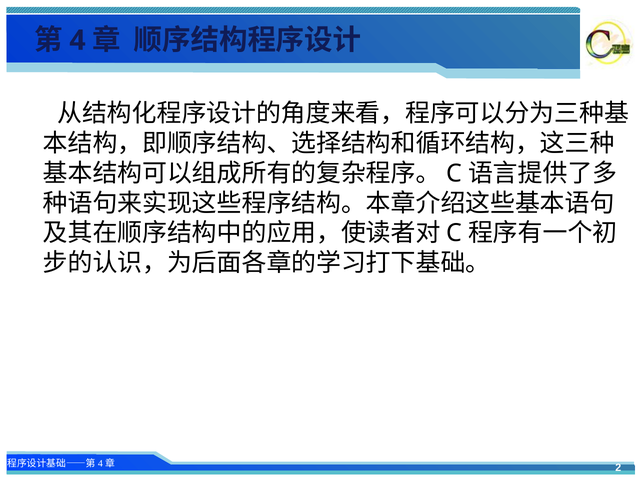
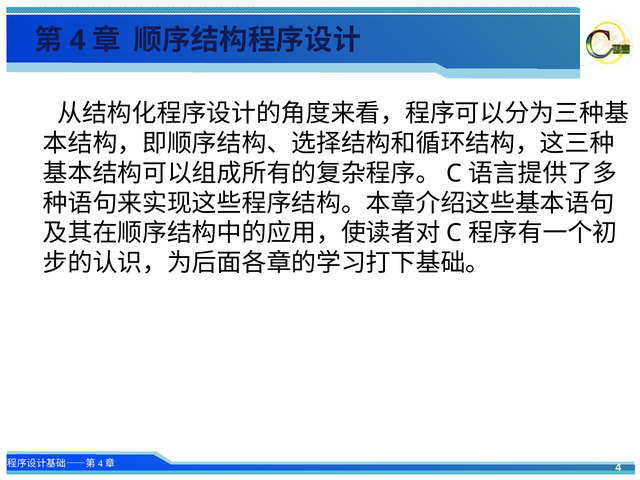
2: 2 -> 4 (618, 468)
